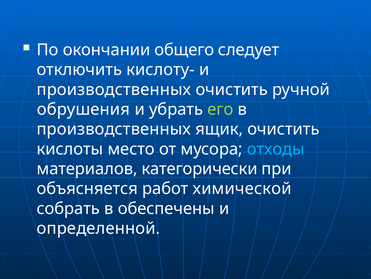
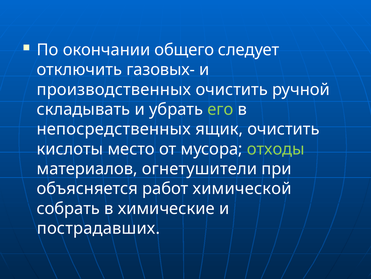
кислоту-: кислоту- -> газовых- (161, 70)
обрушения: обрушения -> складывать (83, 109)
производственных: производственных -> непосредственных (114, 129)
отходы colour: light blue -> light green (276, 149)
категорически: категорически -> огнетушители (199, 168)
обеспечены: обеспечены -> химические (166, 208)
определенной: определенной -> пострадавших (98, 228)
